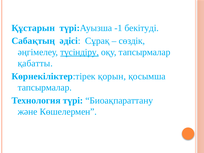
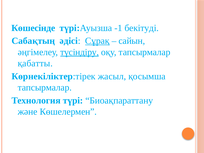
Құстарын: Құстарын -> Көшесінде (33, 28)
Сұрақ underline: none -> present (97, 41)
сөздік: сөздік -> сайын (132, 41)
қорын: қорын -> жасыл (112, 76)
